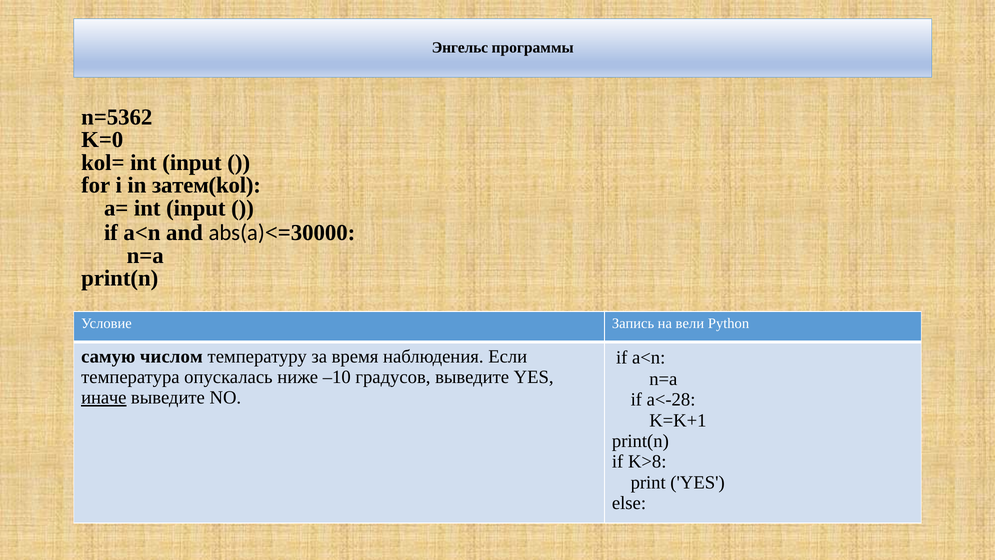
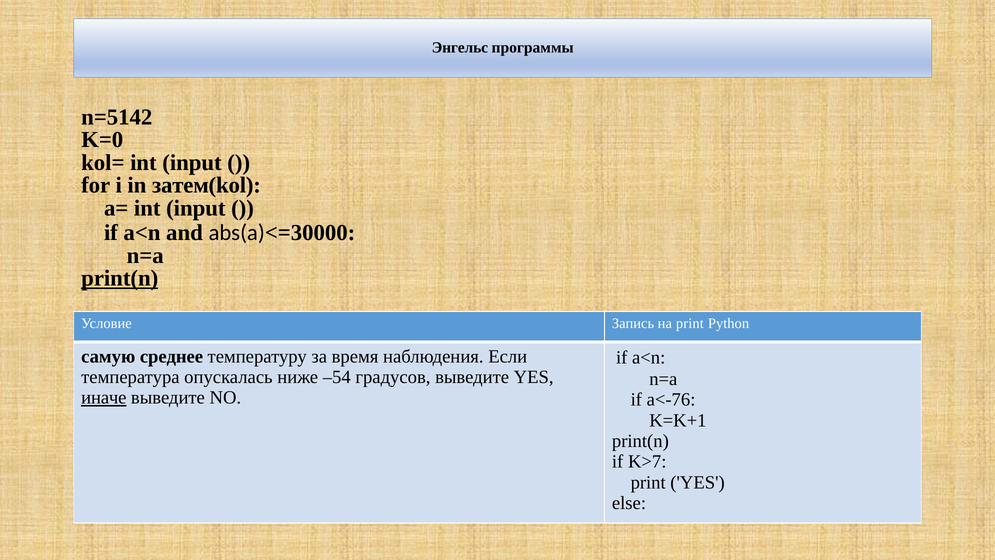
n=5362: n=5362 -> n=5142 (117, 117)
print(n underline: none -> present (120, 278)
на вели: вели -> print (690, 323)
числом: числом -> среднее (171, 356)
–10: –10 -> –54 (337, 377)
a<-28: a<-28 -> a<-76 (671, 400)
K>8: K>8 -> K>7 (647, 462)
